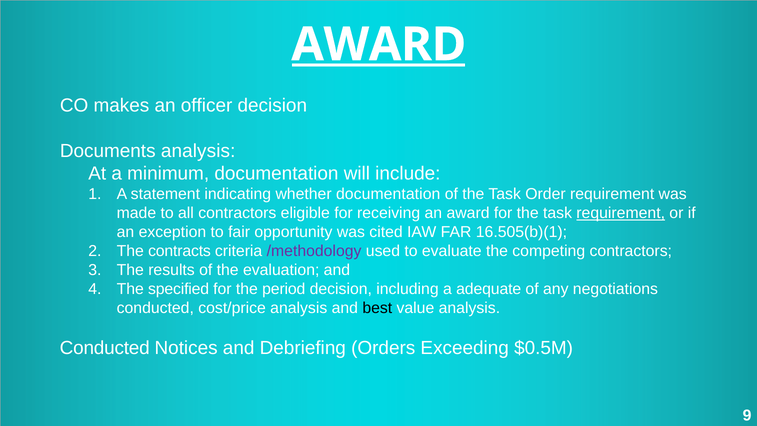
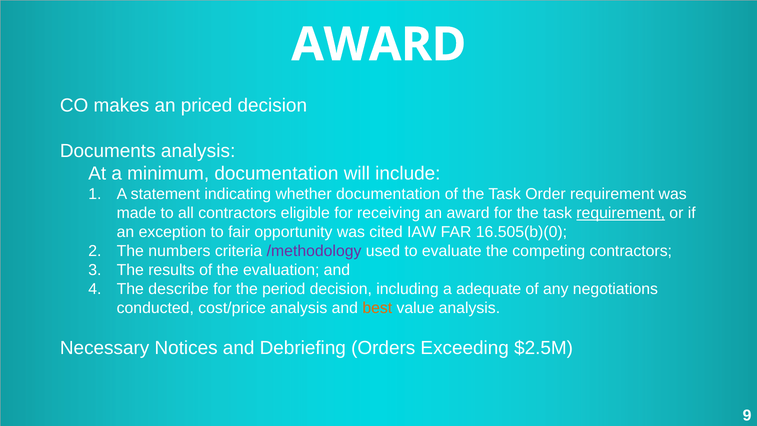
AWARD underline: present -> none (379, 45)
officer: officer -> priced (207, 105)
16.505(b)(1: 16.505(b)(1 -> 16.505(b)(0 (521, 232)
contracts: contracts -> numbers (179, 251)
specified: specified -> describe (178, 289)
best colour: black -> orange (377, 308)
Conducted: Conducted -> Necessary (105, 348)
$0.5M: $0.5M -> $2.5M (544, 348)
